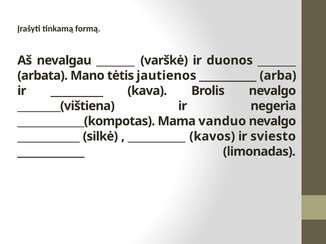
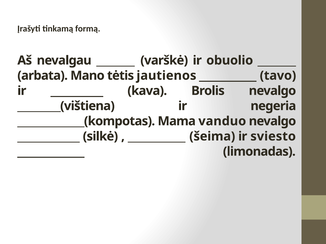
duonos: duonos -> obuolio (230, 60)
arba: arba -> tavo (278, 76)
kavos: kavos -> šeima (212, 137)
